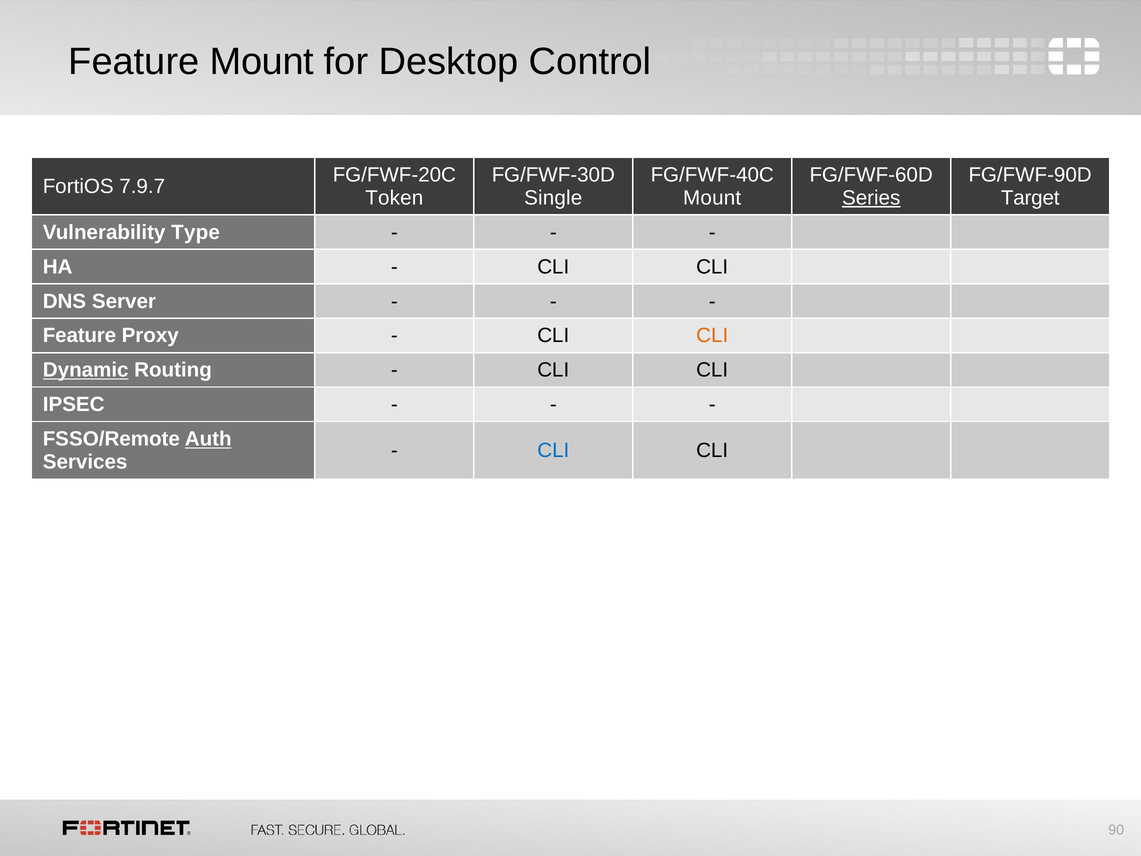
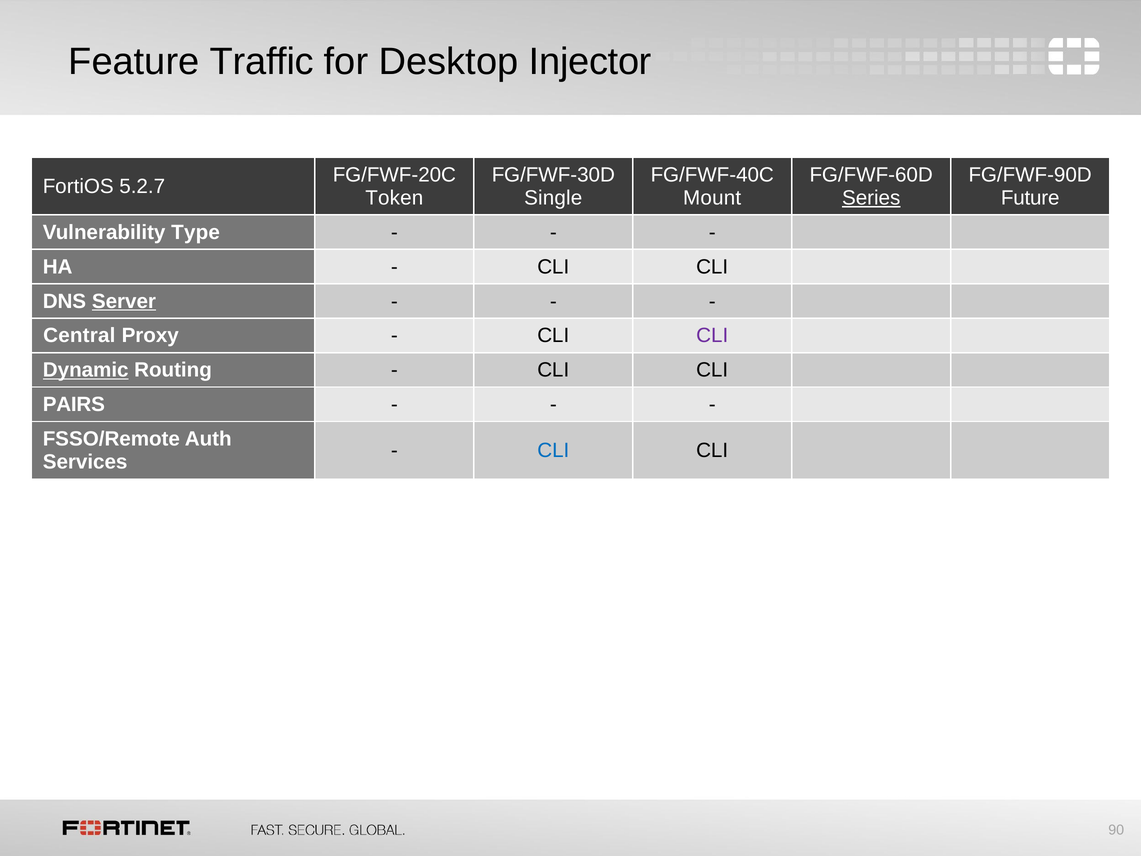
Feature Mount: Mount -> Traffic (262, 62)
Control: Control -> Injector (590, 62)
7.9.7: 7.9.7 -> 5.2.7 (142, 186)
Target: Target -> Future (1030, 198)
Server underline: none -> present (124, 301)
Feature: Feature -> Central (79, 336)
CLI colour: orange -> purple (712, 336)
IPSEC: IPSEC -> PAIRS (74, 404)
Auth underline: present -> none (208, 439)
